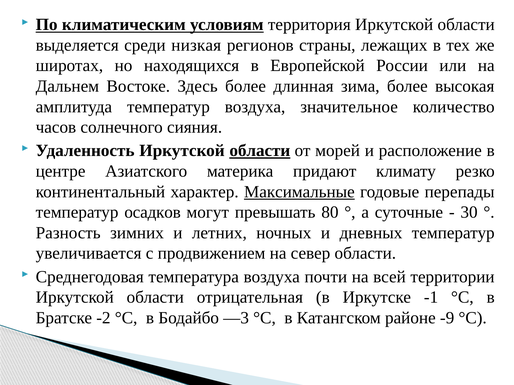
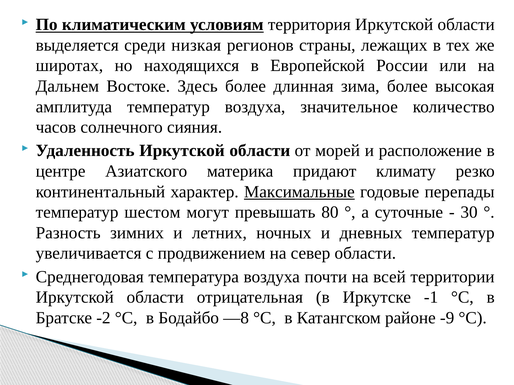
области underline: present -> none (260, 151)
осадков: осадков -> шестом (152, 213)
—3: —3 -> —8 (236, 318)
